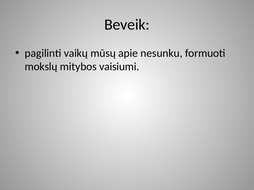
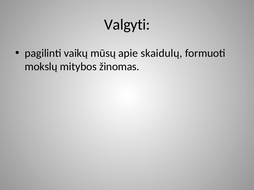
Beveik: Beveik -> Valgyti (127, 25)
nesunku: nesunku -> skaidulų (161, 53)
vaisiumi: vaisiumi -> žinomas (119, 67)
